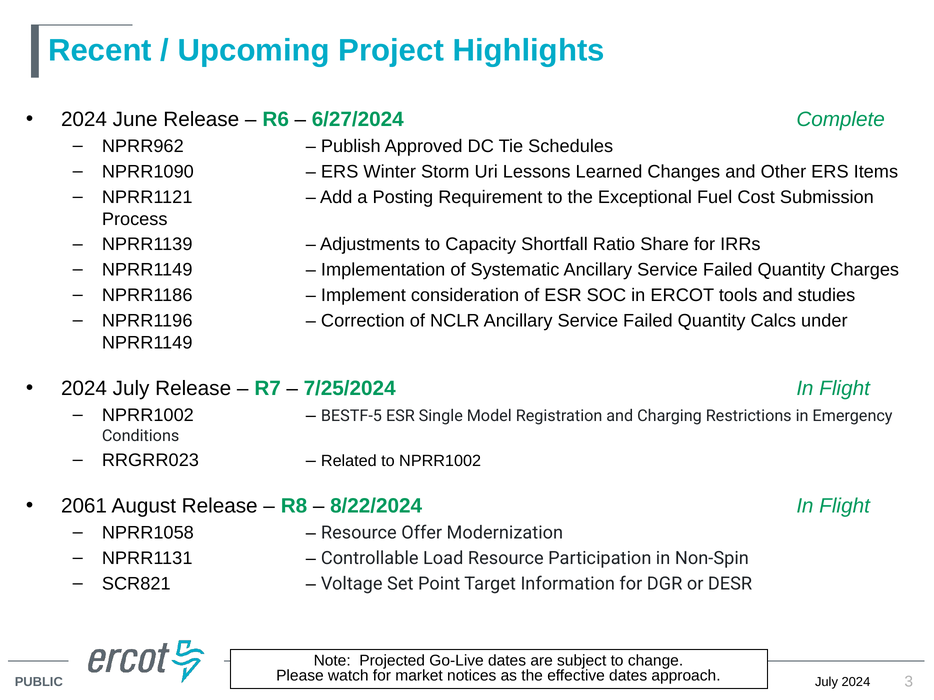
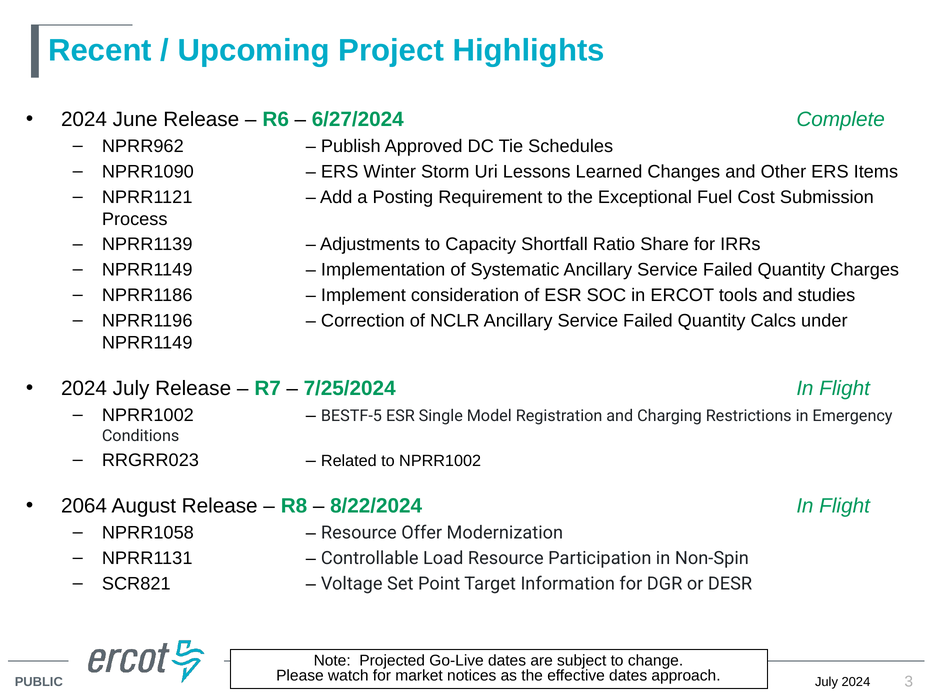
2061: 2061 -> 2064 (84, 506)
